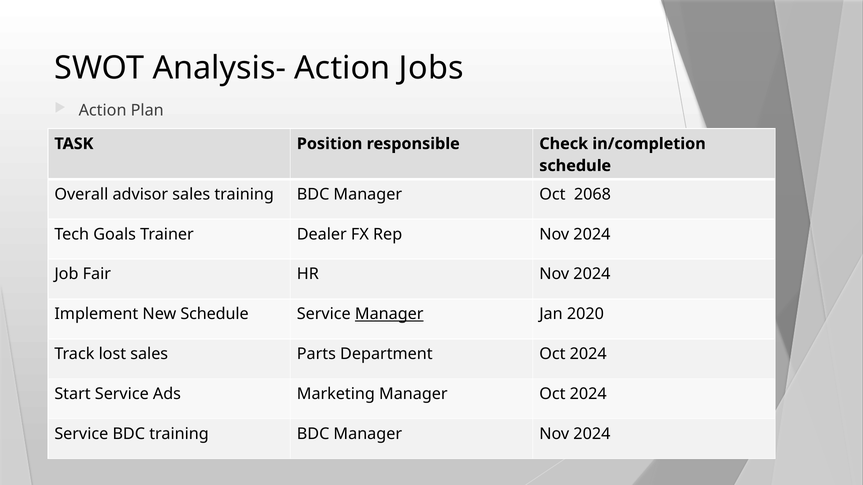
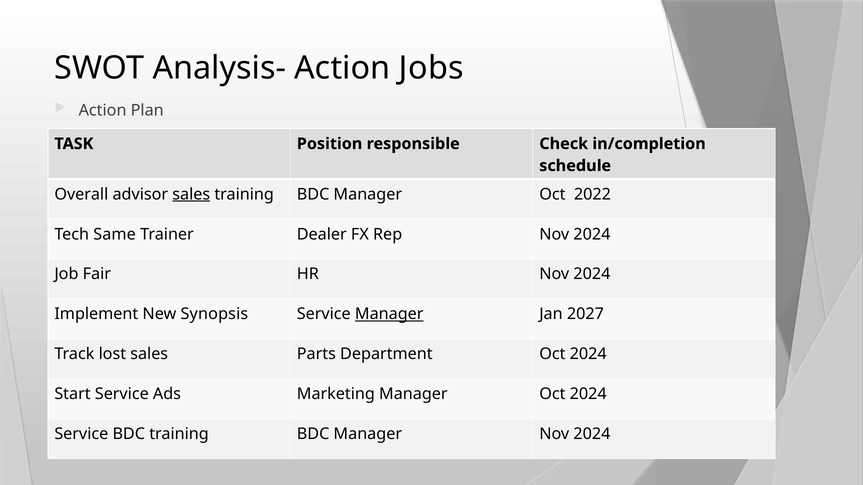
sales underline: none -> present (191, 194)
2068: 2068 -> 2022 (592, 194)
Goals: Goals -> Same (115, 234)
New Schedule: Schedule -> Synopsis (214, 314)
2020: 2020 -> 2027 (585, 314)
